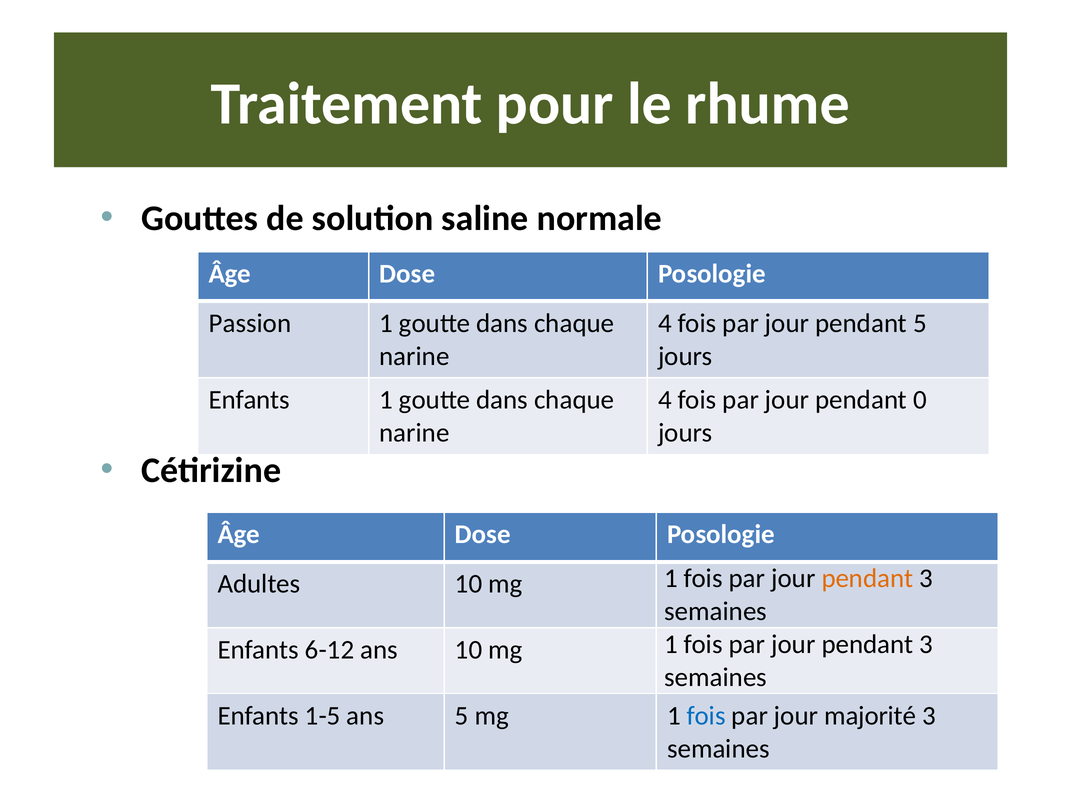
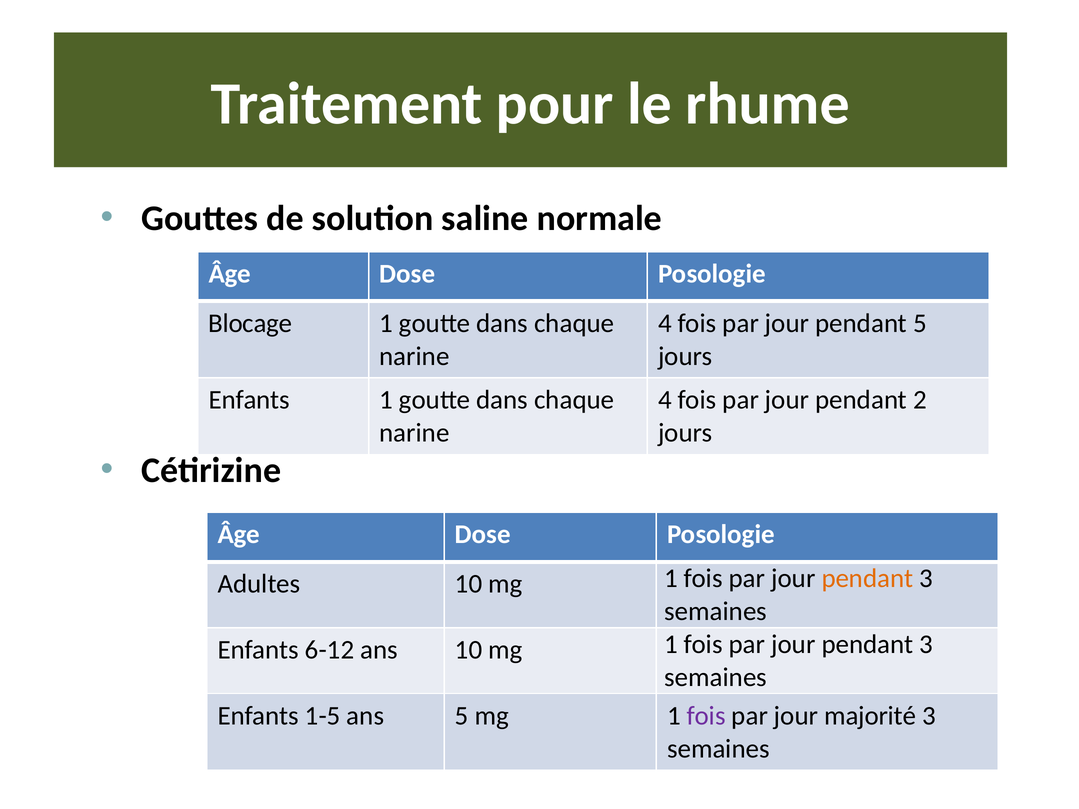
Passion: Passion -> Blocage (250, 323)
0: 0 -> 2 (920, 400)
fois colour: blue -> purple (706, 716)
